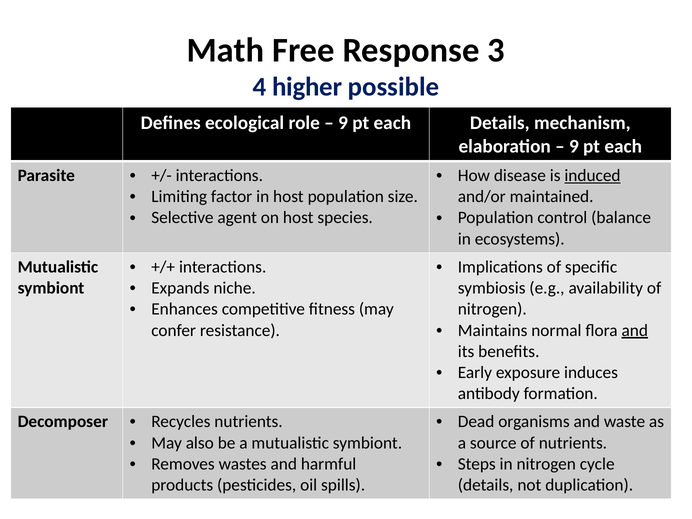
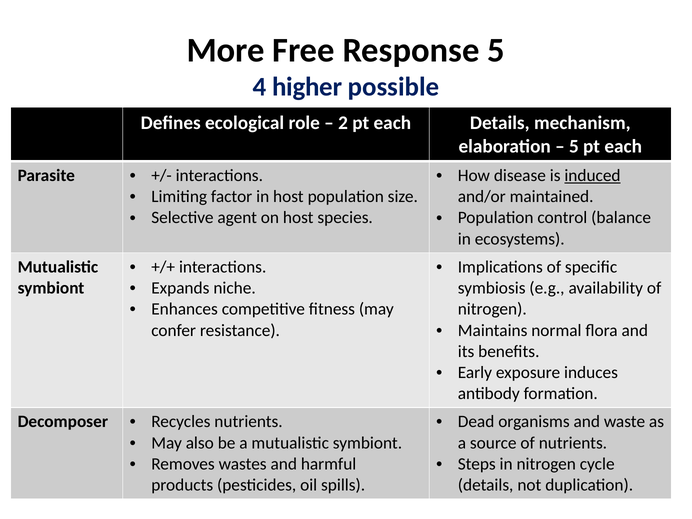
Math: Math -> More (226, 50)
Response 3: 3 -> 5 (496, 50)
9: 9 -> 2 (343, 123)
9: 9 -> 5 (574, 146)
and underline: present -> none (635, 330)
